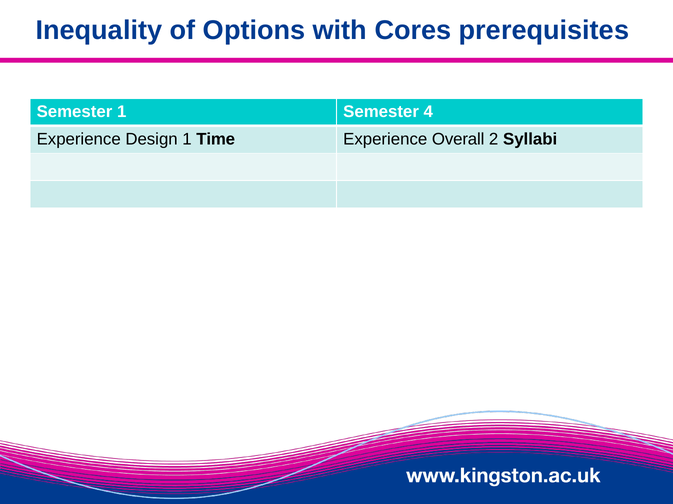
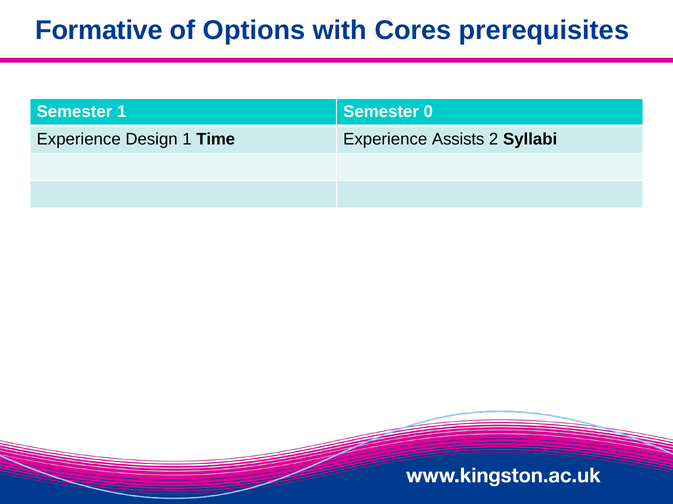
Inequality: Inequality -> Formative (99, 30)
4: 4 -> 0 (428, 112)
Overall: Overall -> Assists (458, 139)
